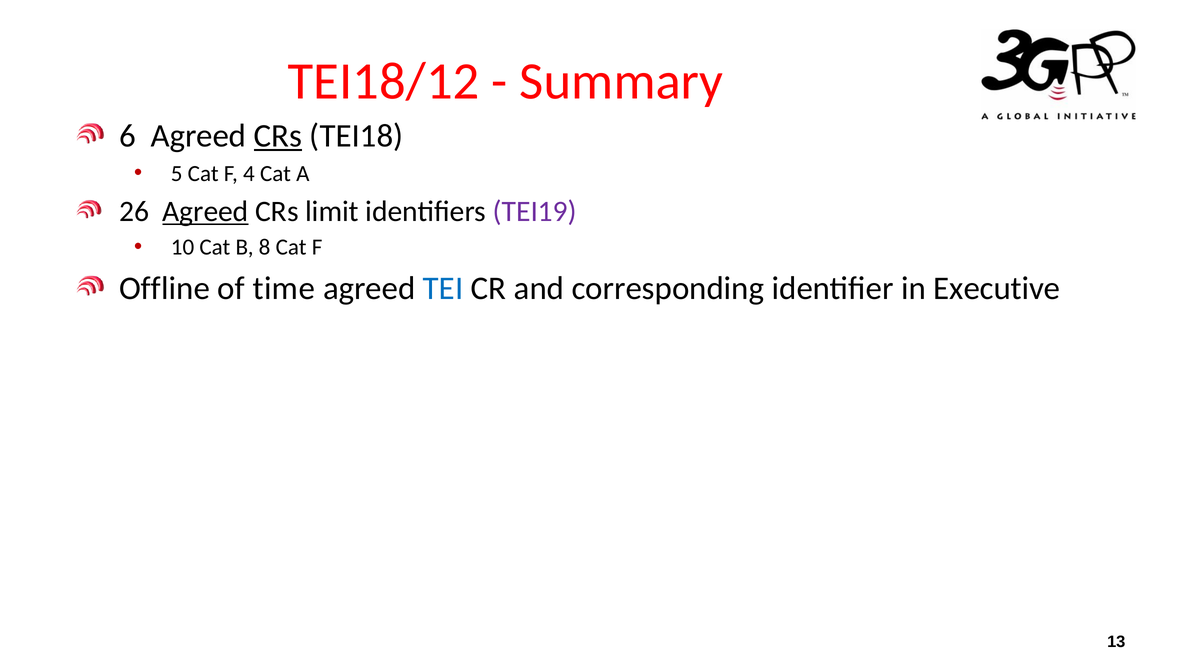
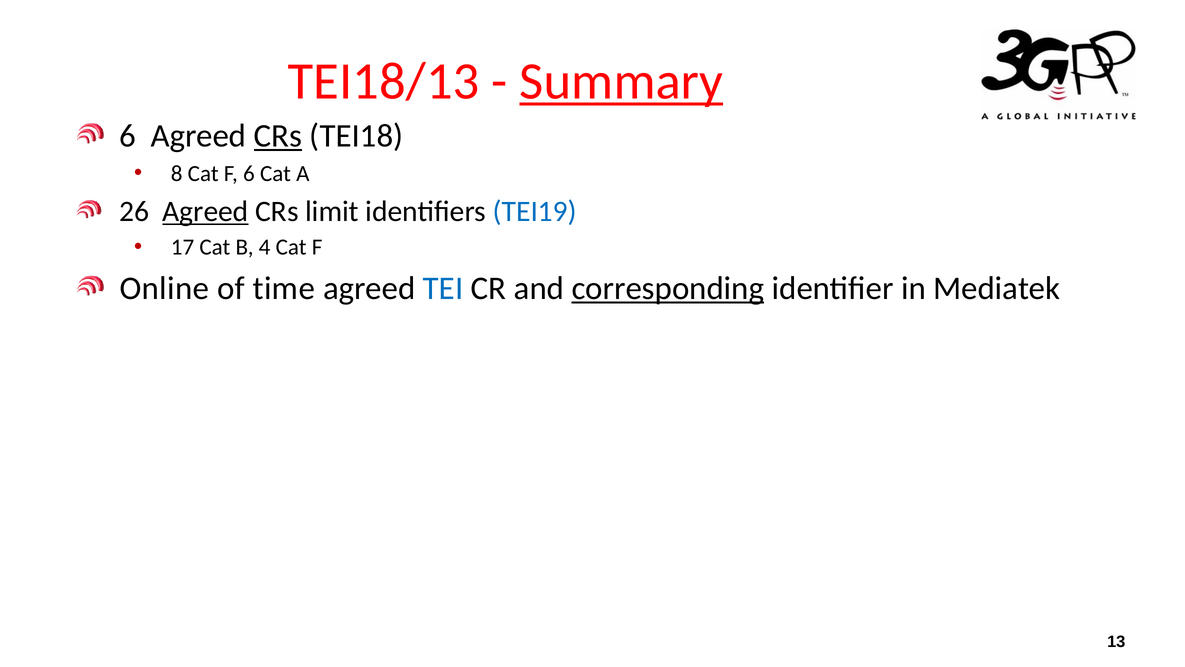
TEI18/12: TEI18/12 -> TEI18/13 (384, 81)
Summary underline: none -> present (621, 81)
5: 5 -> 8 (177, 173)
F 4: 4 -> 6 (249, 173)
TEI19 colour: purple -> blue (535, 211)
10: 10 -> 17 (183, 247)
8: 8 -> 4 (265, 247)
Offline: Offline -> Online (164, 288)
corresponding underline: none -> present (668, 288)
Executive: Executive -> Mediatek (997, 288)
